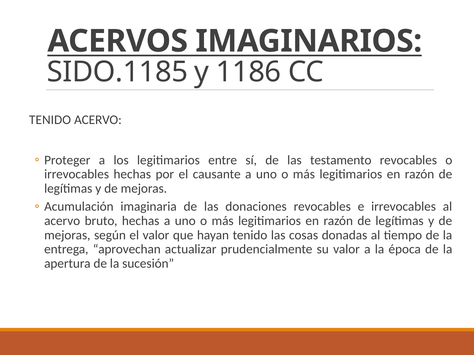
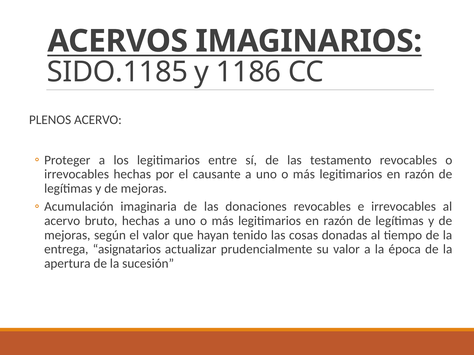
TENIDO: TENIDO -> PLENOS (50, 120)
aprovechan: aprovechan -> asignatarios (127, 250)
